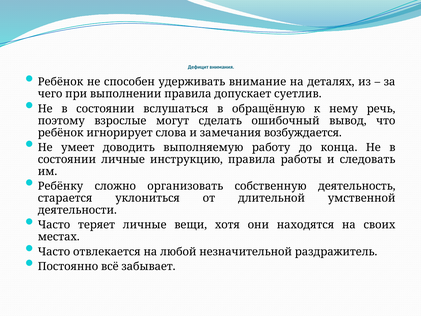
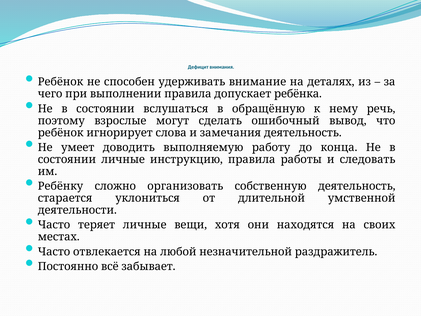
суетлив: суетлив -> ребёнка (298, 94)
замечания возбуждается: возбуждается -> деятельность (303, 133)
